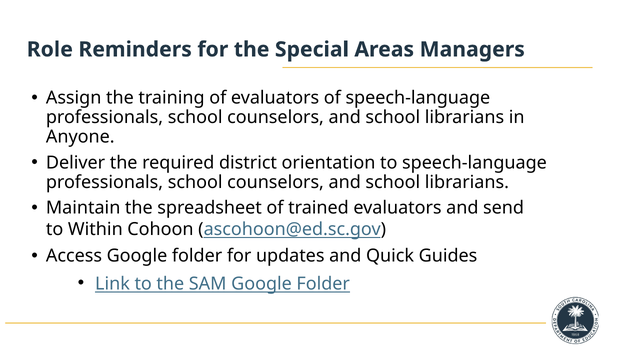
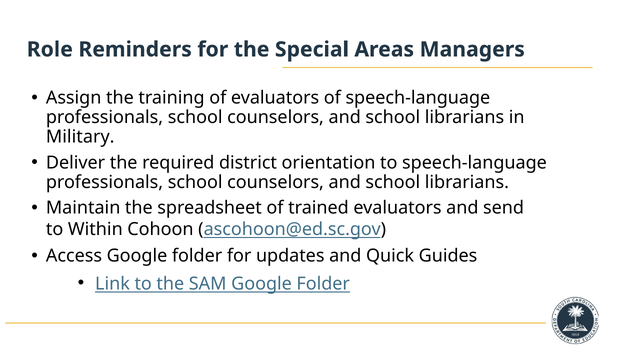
Anyone: Anyone -> Military (80, 137)
